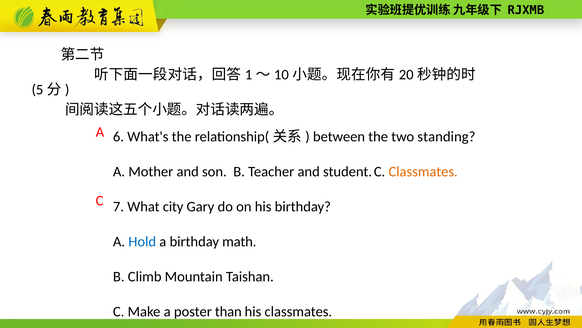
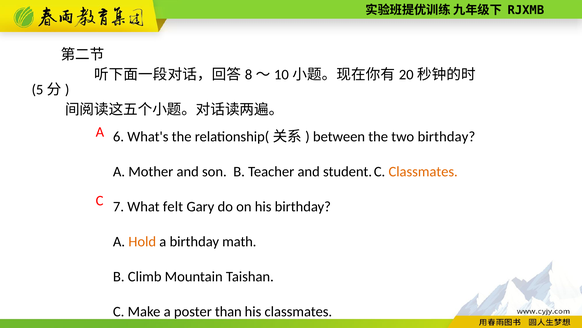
1: 1 -> 8 (249, 74)
two standing: standing -> birthday (446, 136)
city: city -> felt (173, 206)
Hold colour: blue -> orange (142, 241)
